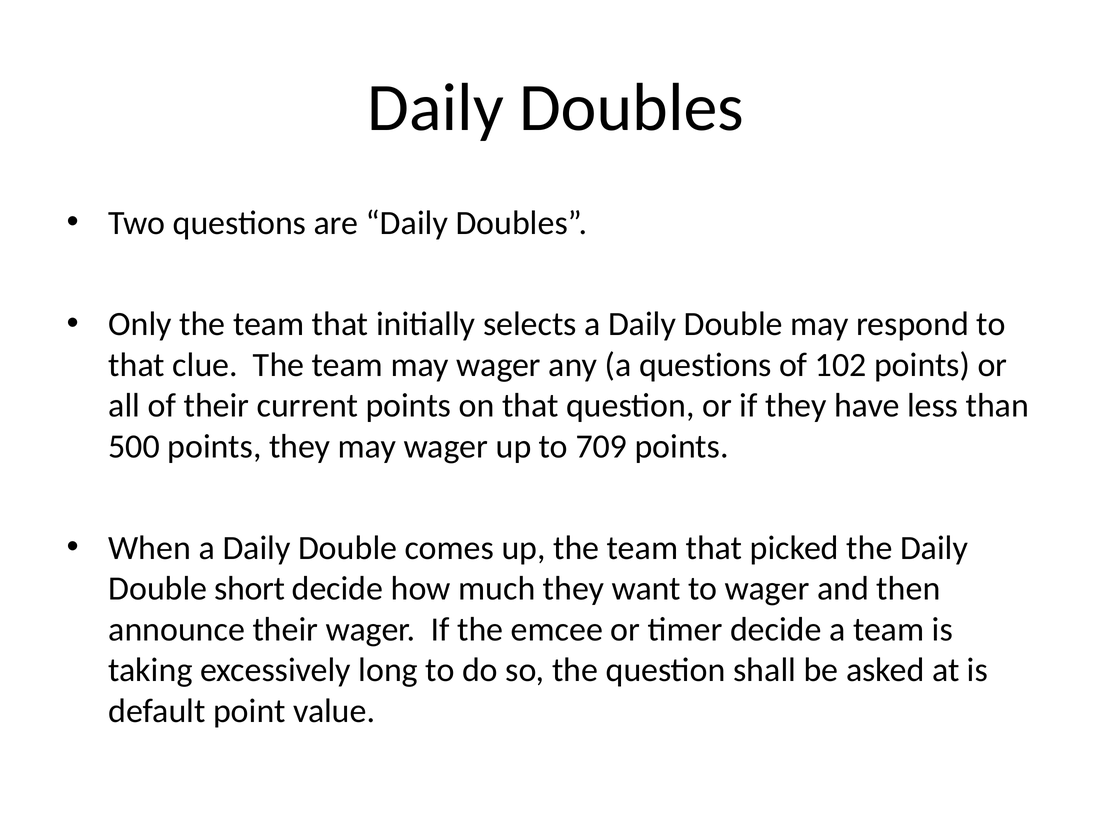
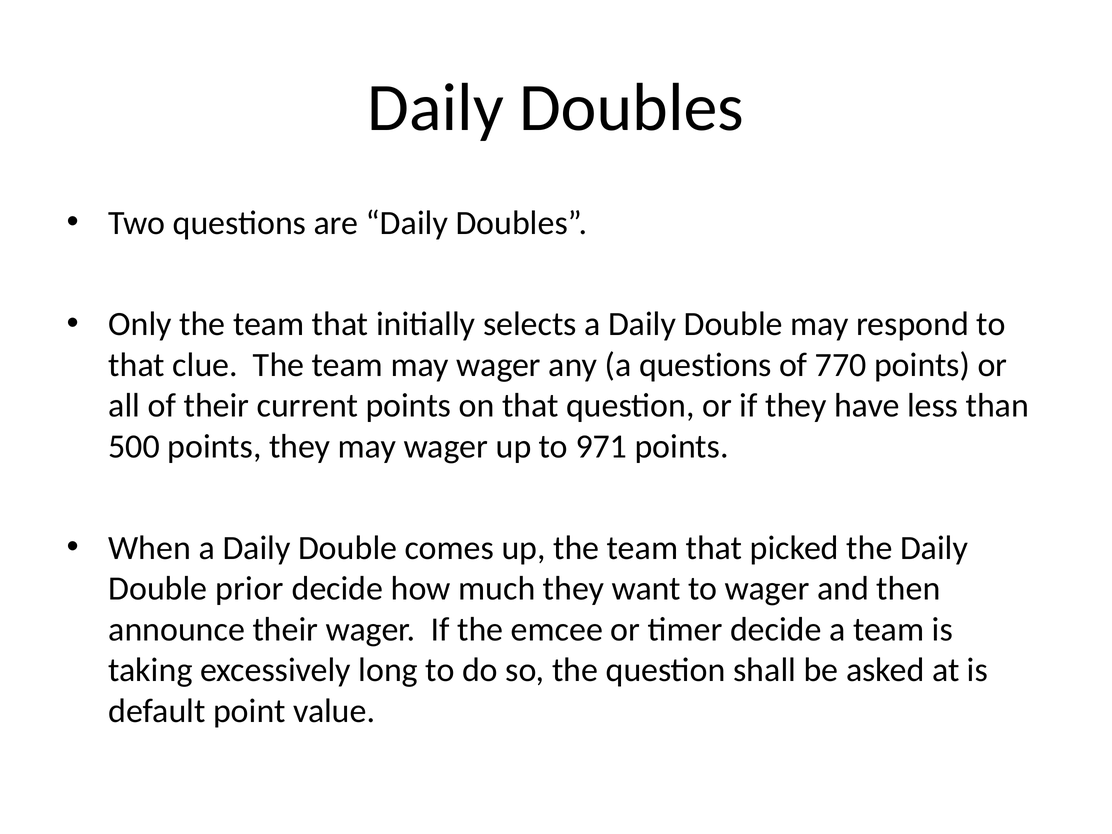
102: 102 -> 770 (841, 365)
709: 709 -> 971 (601, 447)
short: short -> prior (249, 589)
